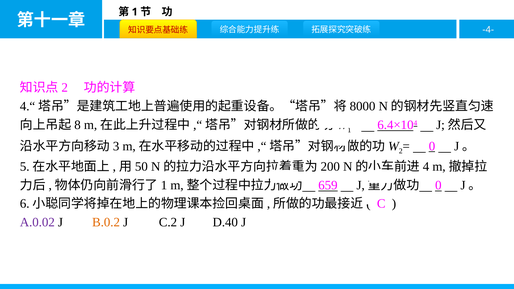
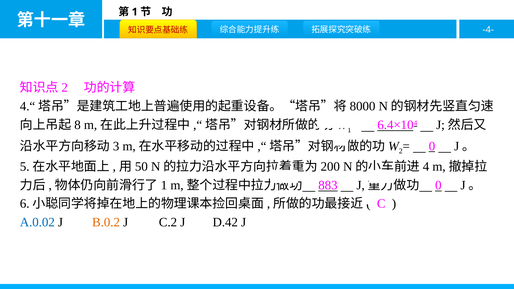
659: 659 -> 883 (328, 185)
A.0.02 colour: purple -> blue (37, 222)
D.40: D.40 -> D.42 (225, 222)
